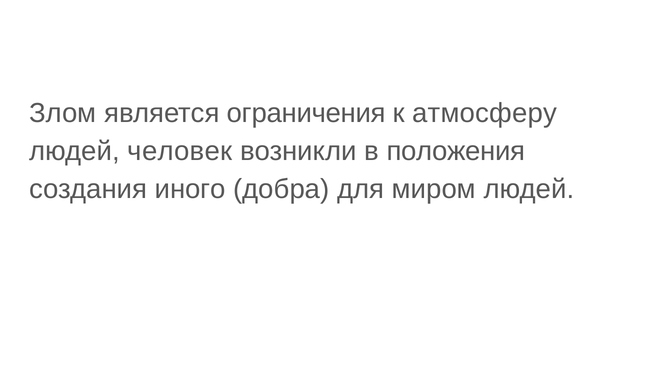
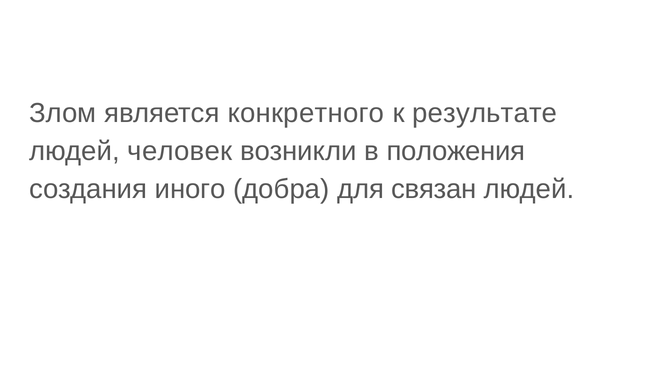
ограничения: ограничения -> конкретного (306, 113)
атмосферу: атмосферу -> результате (485, 113)
миром: миром -> связан (434, 190)
